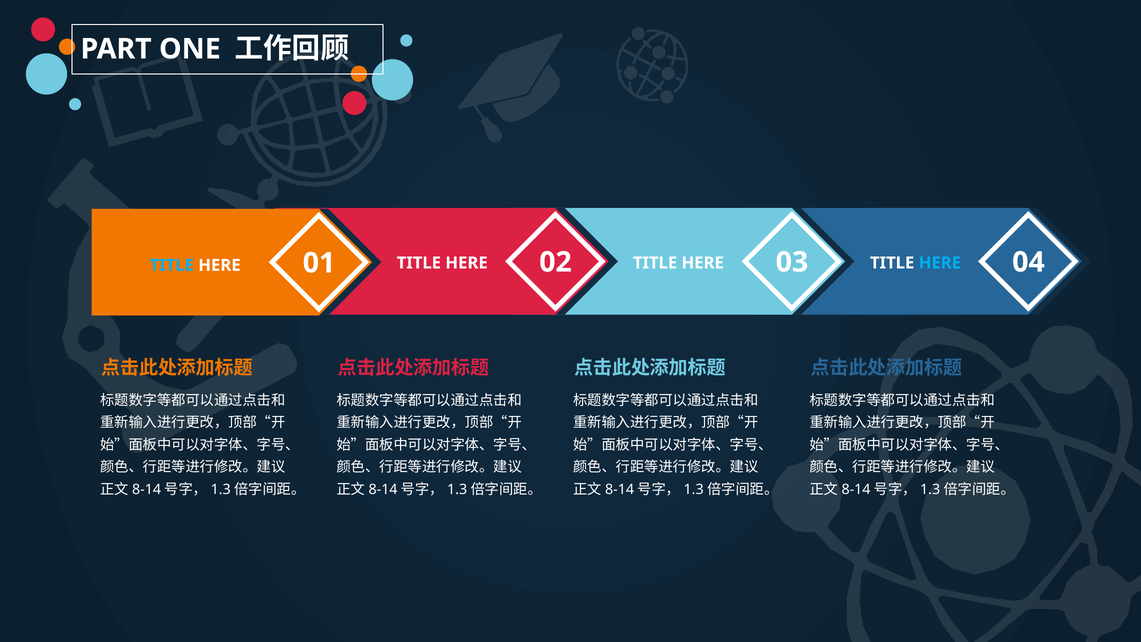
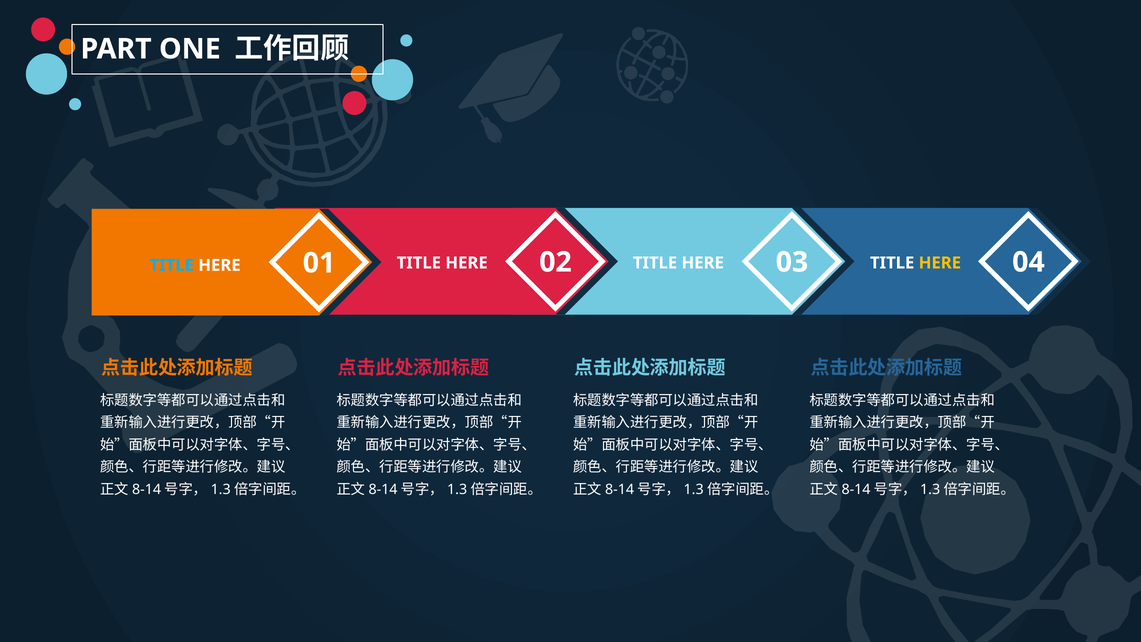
HERE colour: light blue -> yellow (940, 263)
